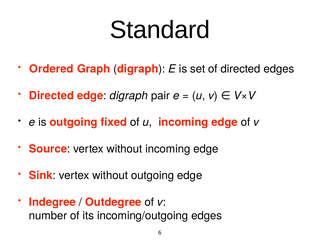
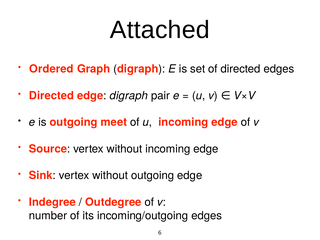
Standard: Standard -> Attached (160, 30)
fixed: fixed -> meet (114, 122)
